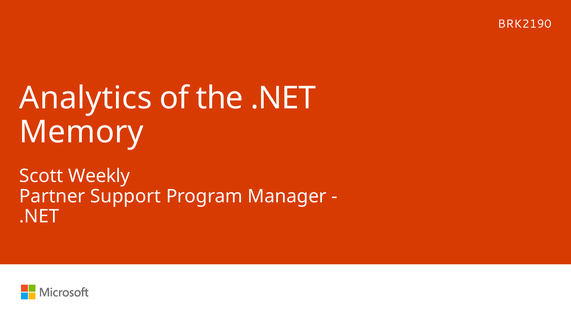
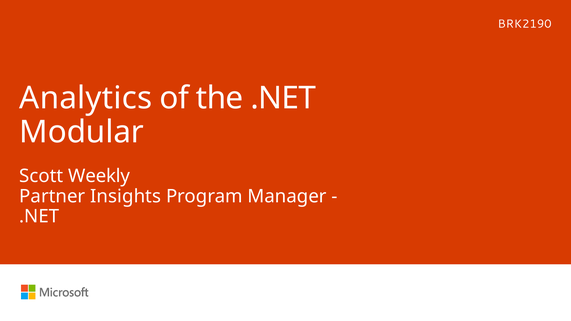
Memory: Memory -> Modular (82, 132)
Support: Support -> Insights (126, 196)
